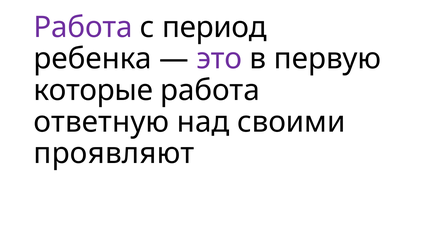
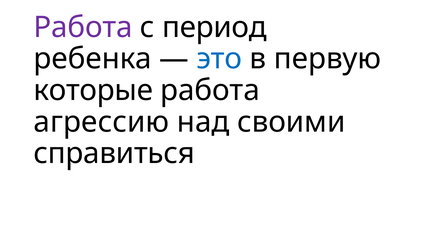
это colour: purple -> blue (219, 59)
ответную: ответную -> агрессию (101, 122)
проявляют: проявляют -> справиться (114, 153)
